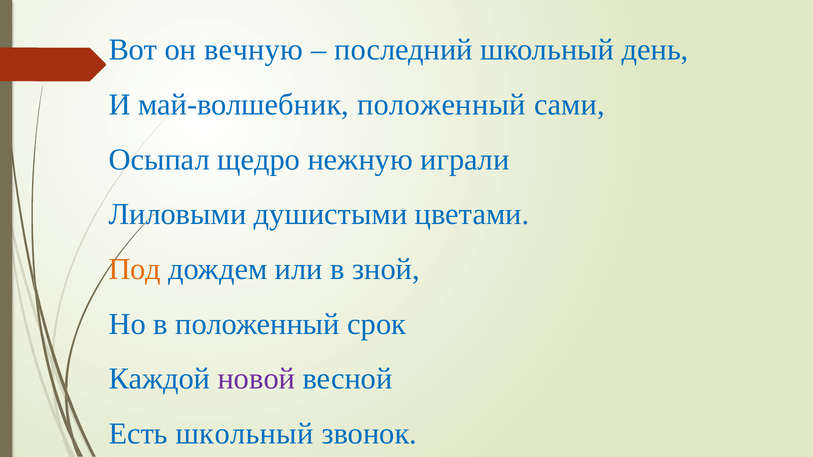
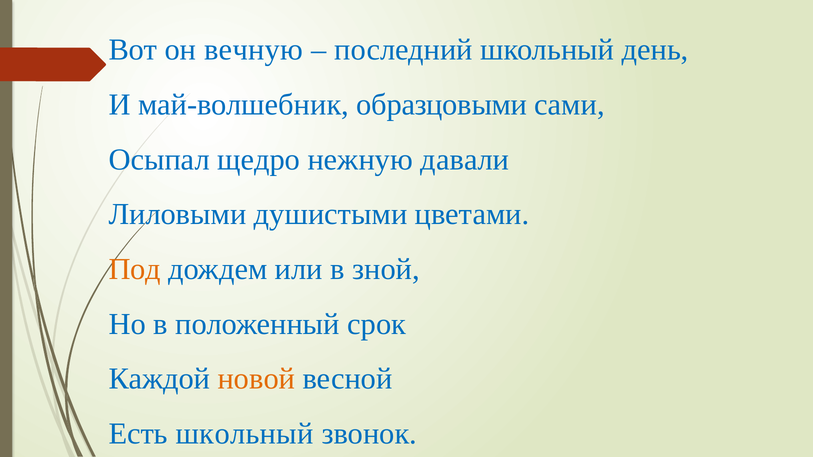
май-волшебник положенный: положенный -> образцовыми (442, 105)
играли: играли -> давали (465, 160)
новой colour: purple -> orange (256, 379)
